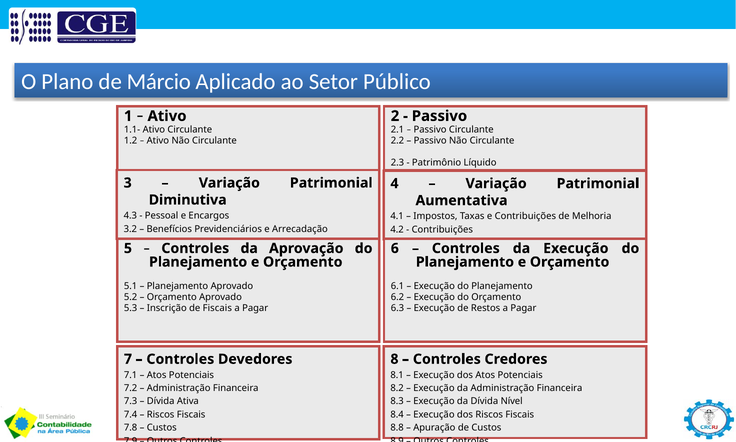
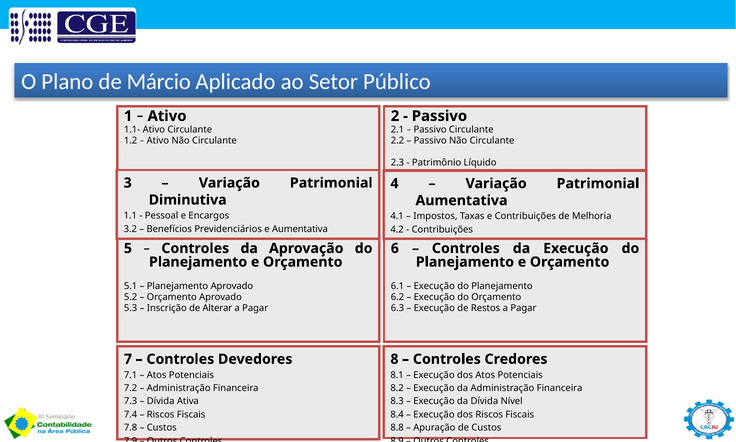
4.3: 4.3 -> 1.1 (130, 215)
e Arrecadação: Arrecadação -> Aumentativa (300, 229)
de Fiscais: Fiscais -> Alterar (217, 308)
